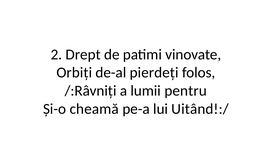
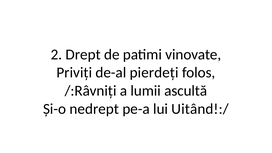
Orbiți: Orbiți -> Priviți (74, 73)
pentru: pentru -> ascultă (186, 91)
cheamă: cheamă -> nedrept (94, 109)
